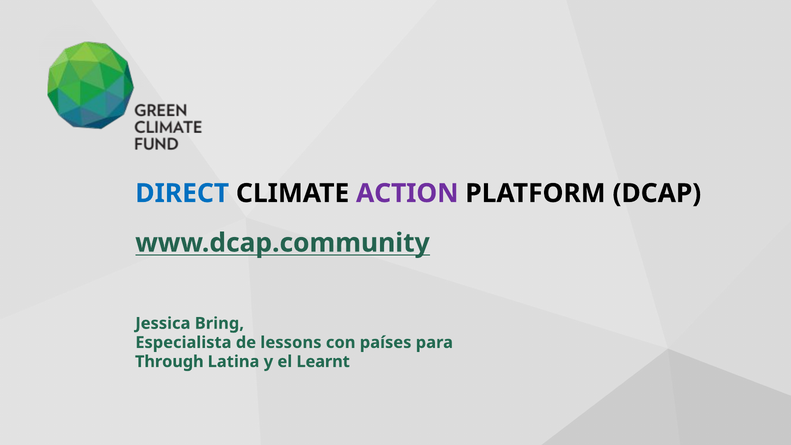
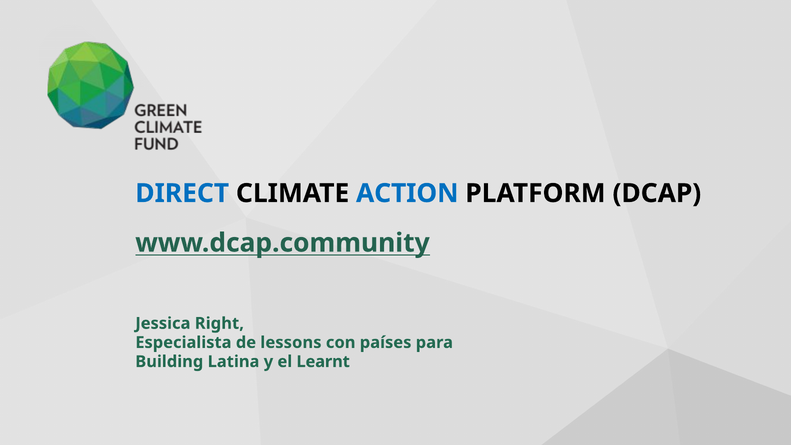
ACTION colour: purple -> blue (407, 193)
Bring: Bring -> Right (219, 323)
Through: Through -> Building (169, 362)
